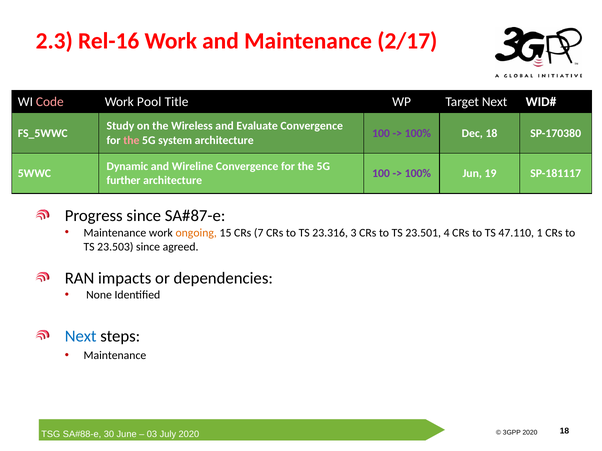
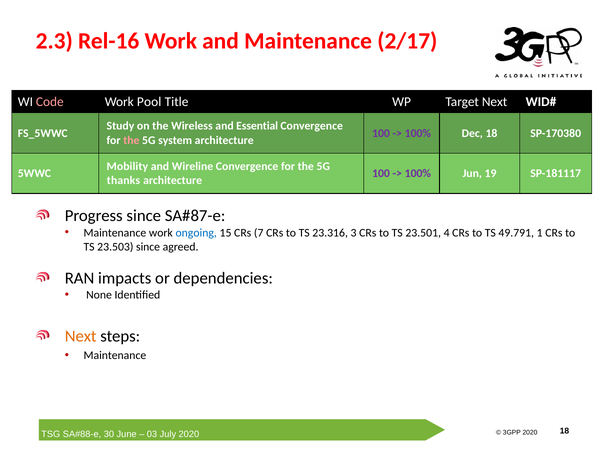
Evaluate: Evaluate -> Essential (257, 126)
Dynamic: Dynamic -> Mobility (127, 167)
further: further -> thanks (123, 181)
ongoing colour: orange -> blue (196, 233)
47.110: 47.110 -> 49.791 (516, 233)
Next colour: blue -> orange (81, 337)
